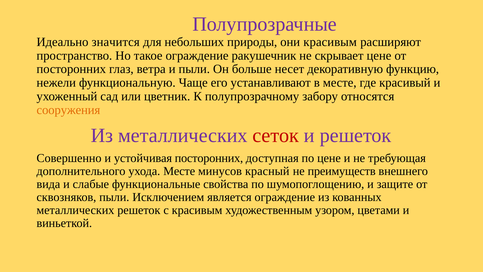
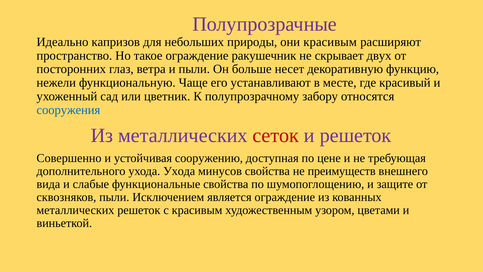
значится: значится -> капризов (116, 42)
скрывает цене: цене -> двух (379, 56)
сооружения colour: orange -> blue (68, 110)
устойчивая посторонних: посторонних -> сооружению (209, 158)
ухода Месте: Месте -> Ухода (179, 171)
минусов красный: красный -> свойства (267, 171)
